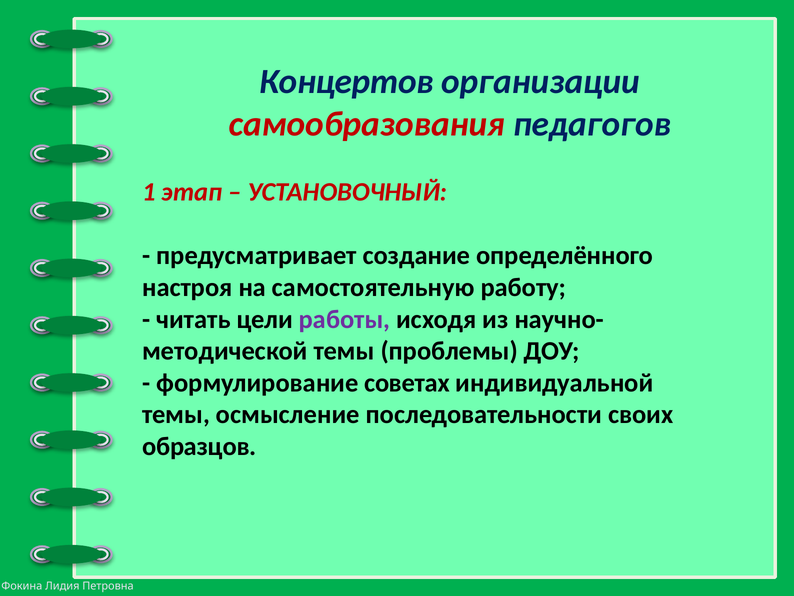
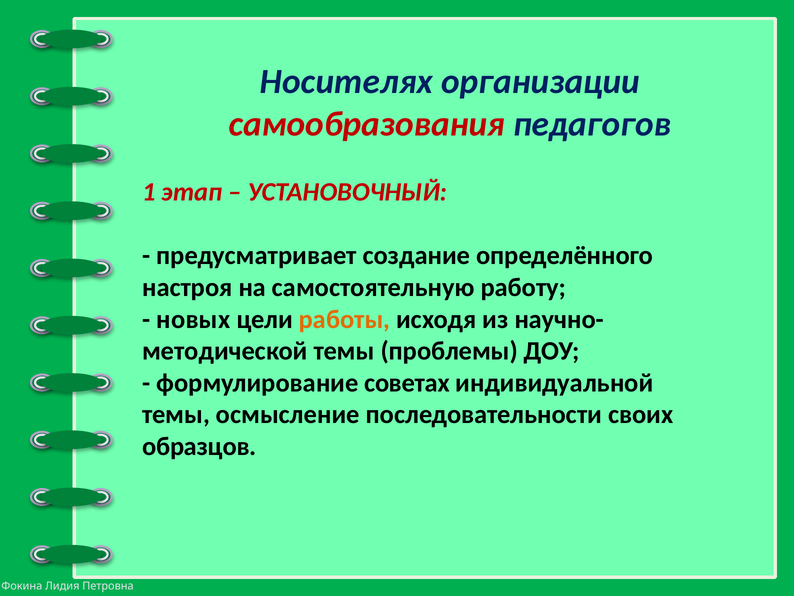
Концертов: Концертов -> Носителях (346, 81)
читать: читать -> новых (193, 319)
работы colour: purple -> orange (345, 319)
